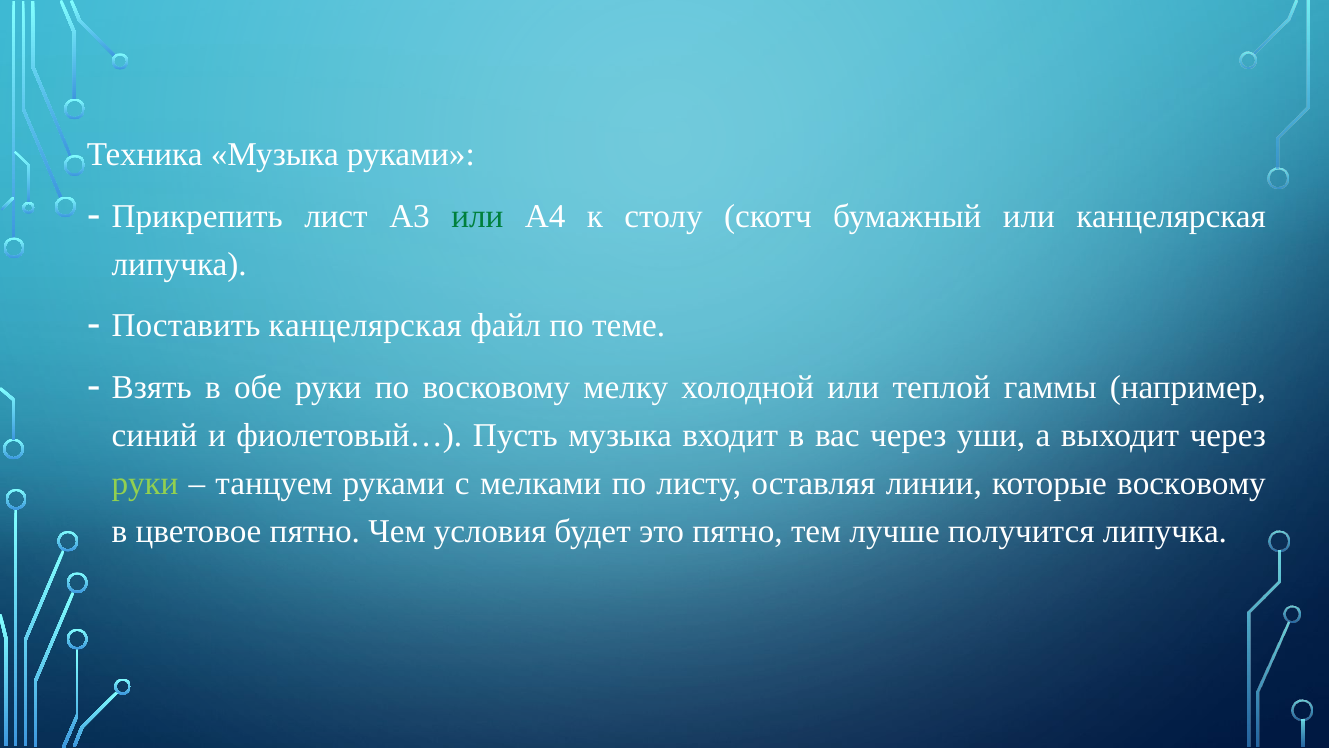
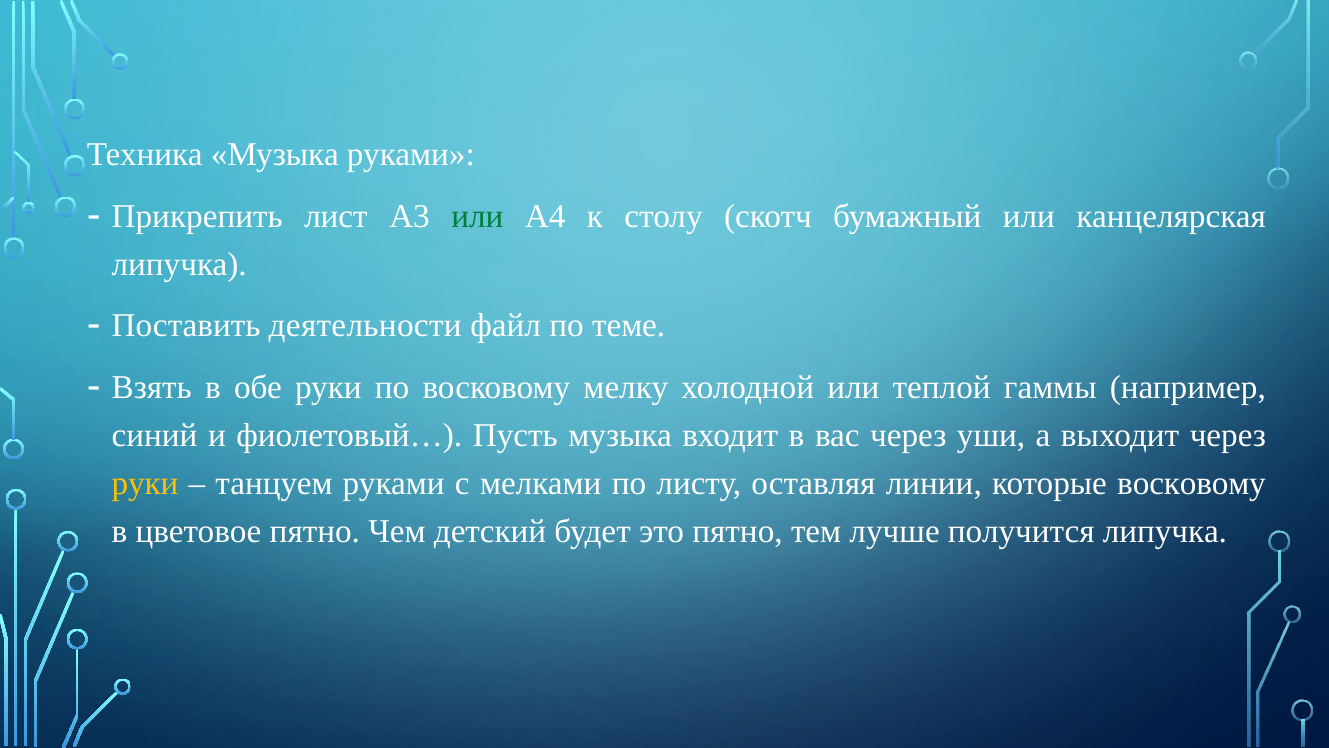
Поставить канцелярская: канцелярская -> деятельности (365, 326)
руки colour: light green -> yellow (145, 483)
условия: условия -> детский (490, 531)
